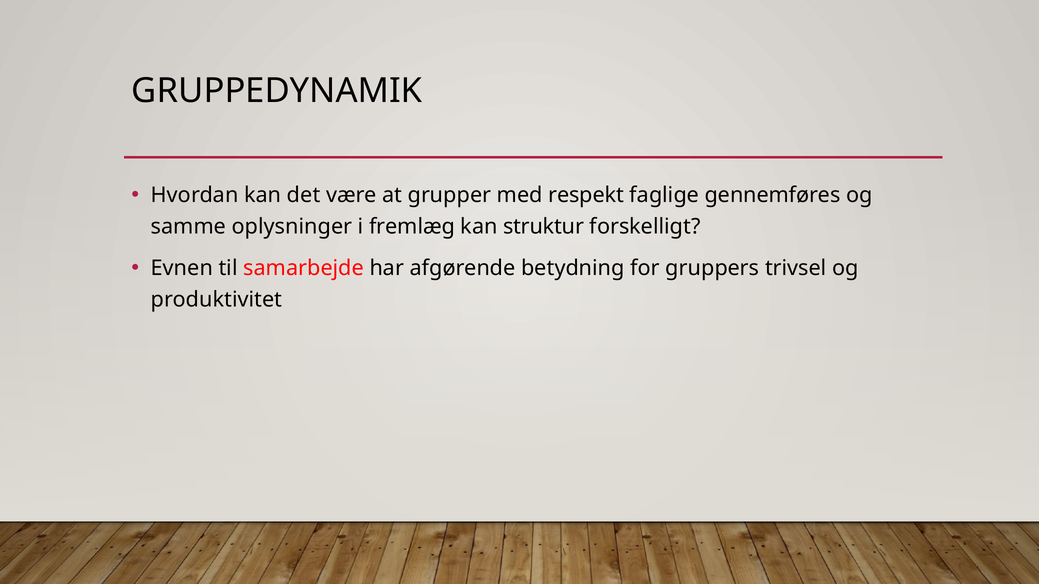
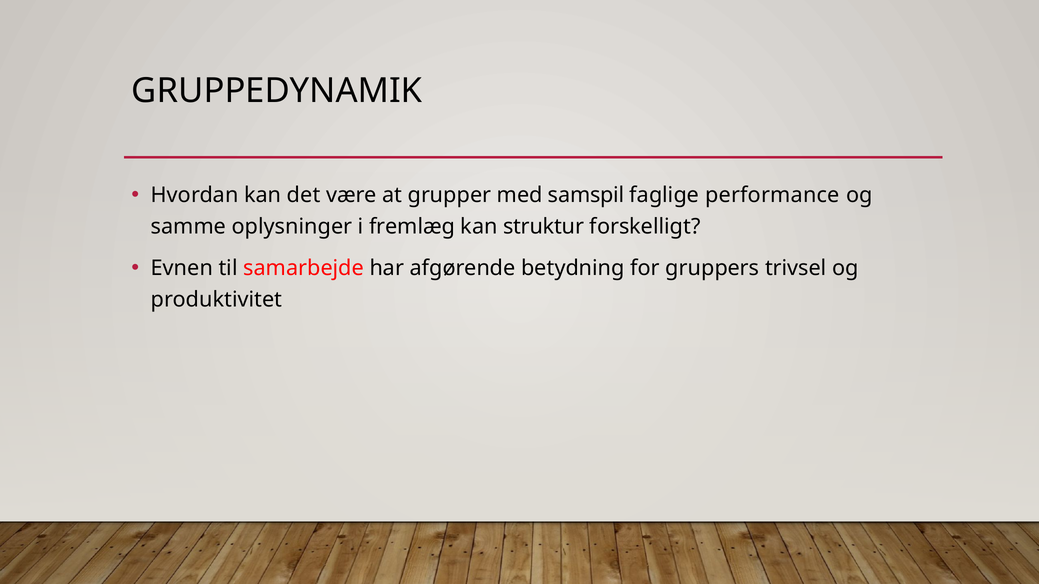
respekt: respekt -> samspil (586, 195)
gennemføres: gennemføres -> performance (772, 195)
